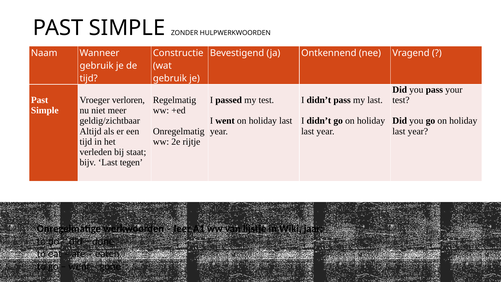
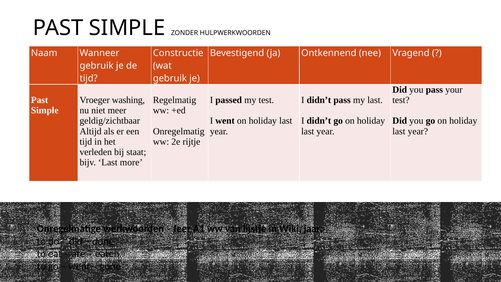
verloren: verloren -> washing (128, 100)
tegen: tegen -> more (131, 162)
